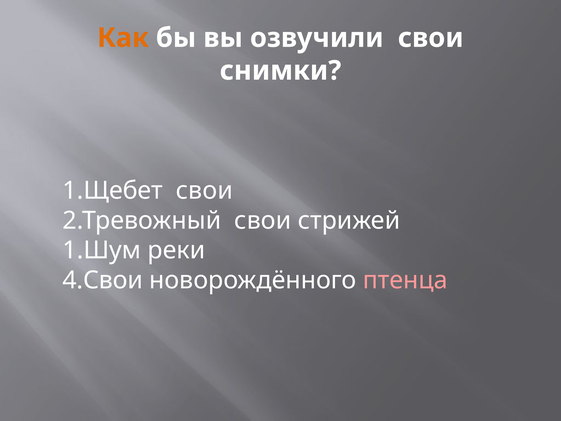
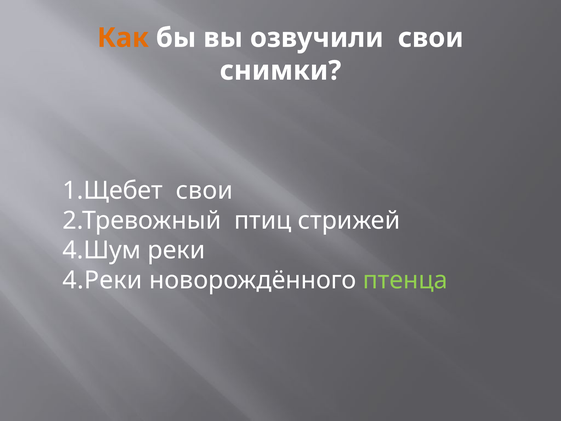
2.Тревожный свои: свои -> птиц (263, 220)
1.Шум: 1.Шум -> 4.Шум (102, 250)
4.Свои: 4.Свои -> 4.Реки (102, 280)
птенца colour: pink -> light green (405, 280)
